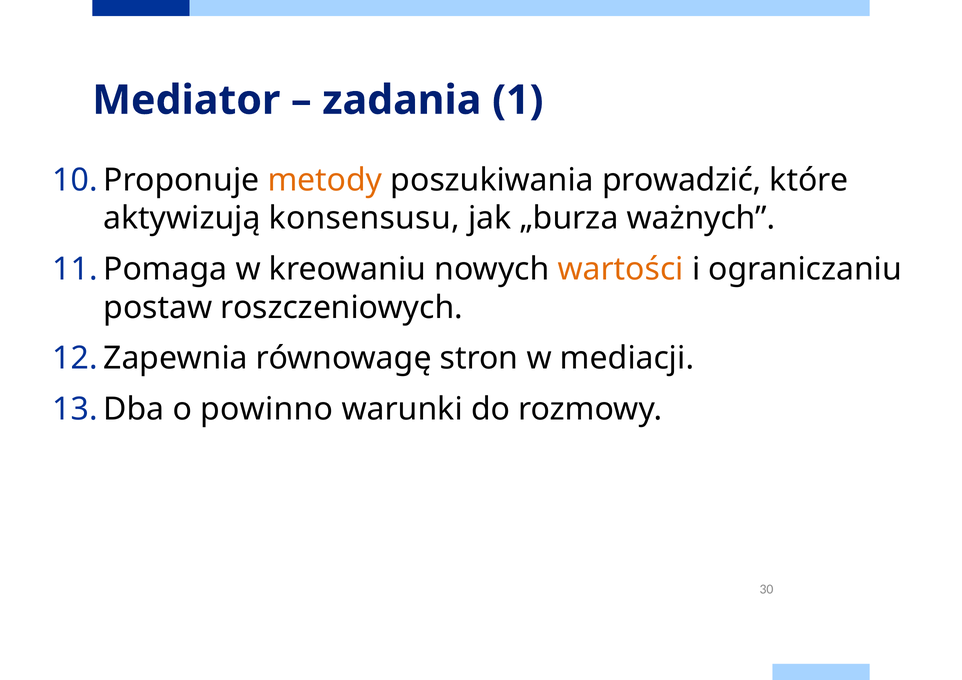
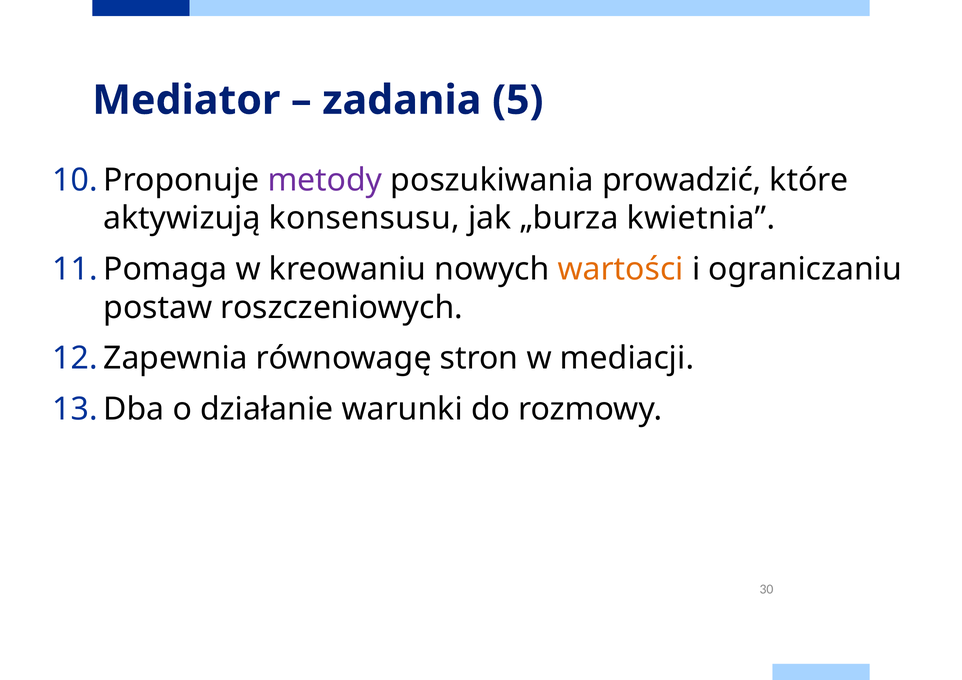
1: 1 -> 5 (518, 100)
metody colour: orange -> purple (325, 180)
ważnych: ważnych -> kwietnia (701, 218)
powinno: powinno -> działanie (267, 409)
